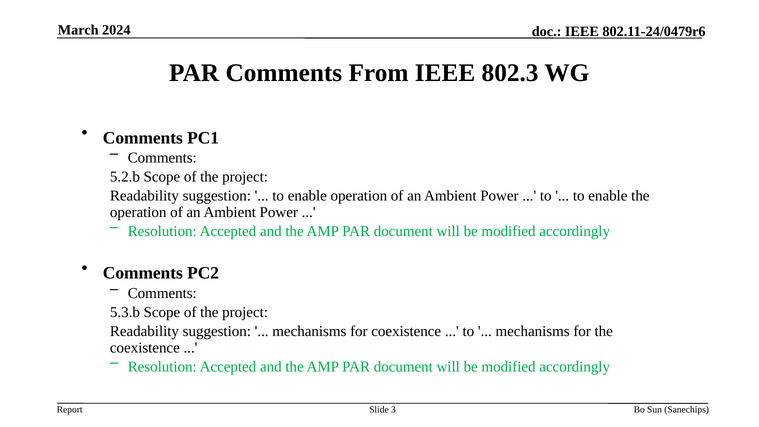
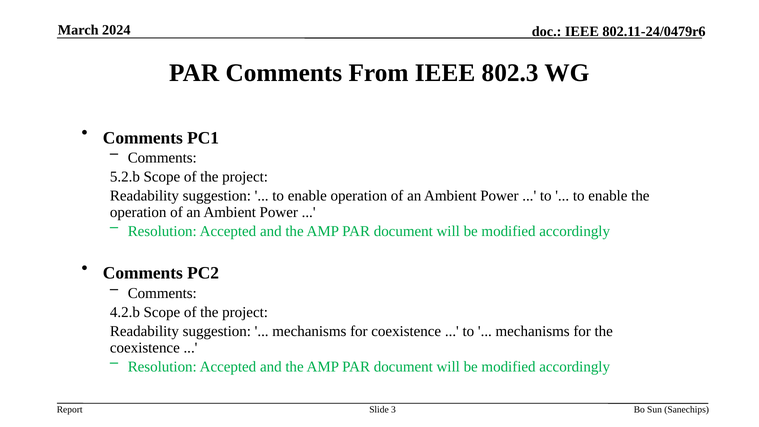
5.3.b: 5.3.b -> 4.2.b (125, 312)
